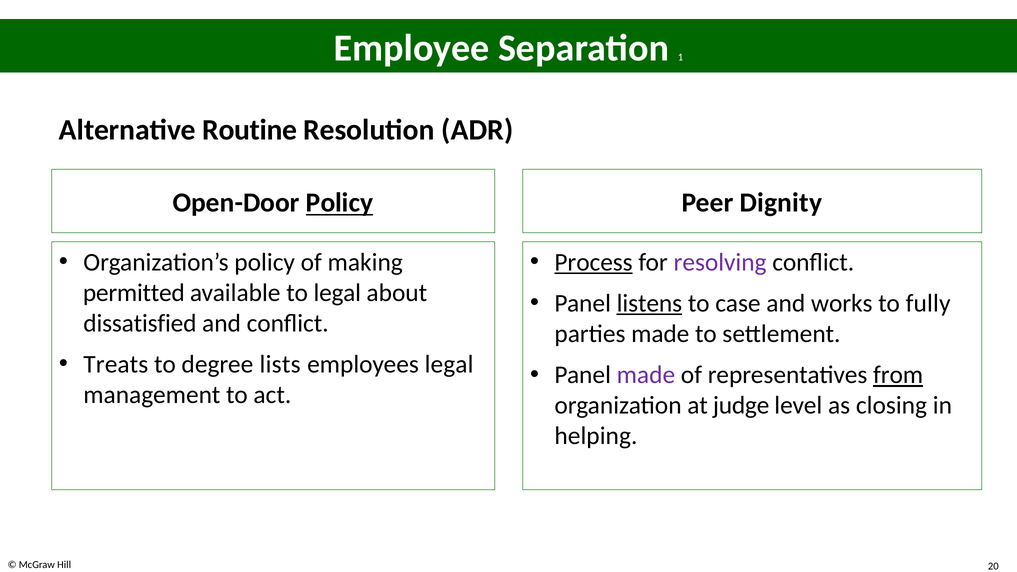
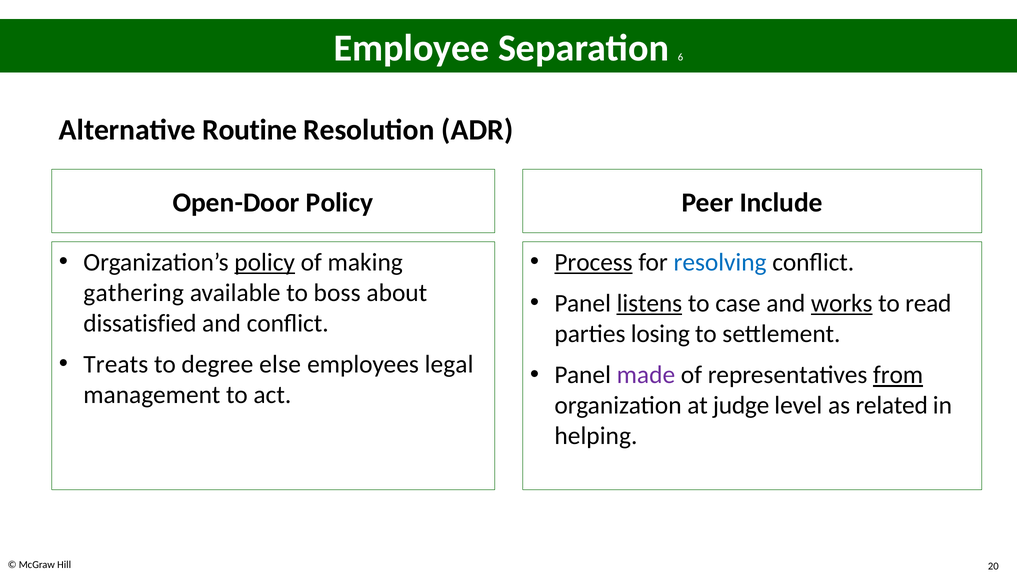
1: 1 -> 6 (681, 57)
Policy underline: present -> none (340, 203)
Dignity: Dignity -> Include (781, 203)
policy underline: none -> present (265, 262)
resolving colour: purple -> blue (720, 262)
permitted: permitted -> gathering (134, 293)
to legal: legal -> boss (337, 293)
works underline: none -> present (842, 303)
fully: fully -> read (928, 303)
parties made: made -> losing (660, 334)
lists: lists -> else (280, 365)
closing: closing -> related (892, 406)
